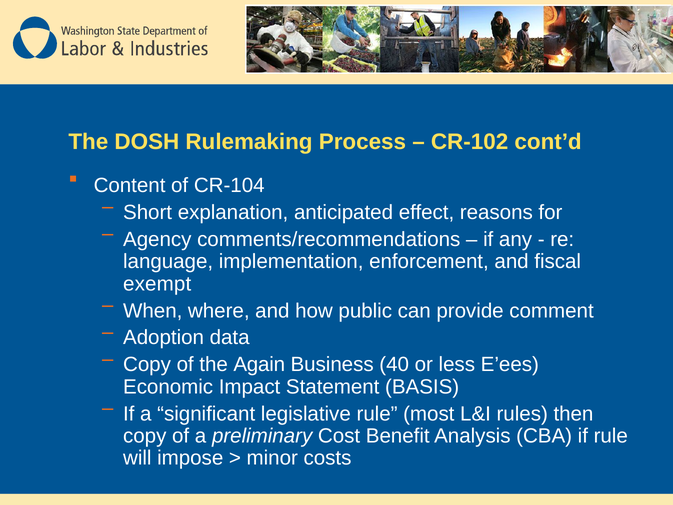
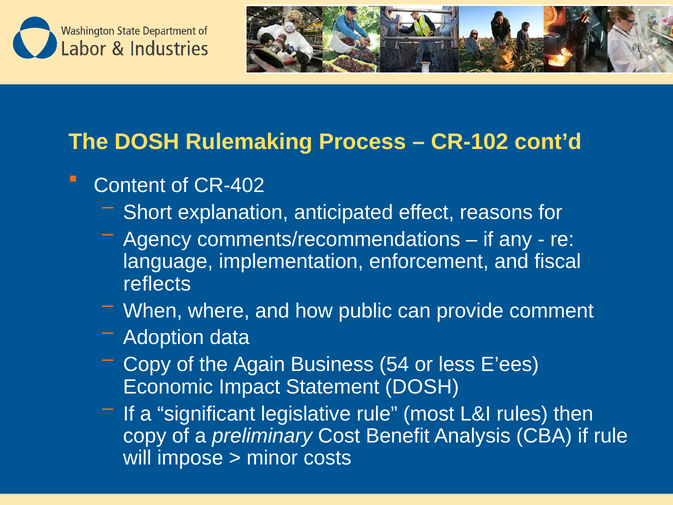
CR-104: CR-104 -> CR-402 (229, 185)
exempt: exempt -> reflects (157, 284)
40: 40 -> 54 (394, 364)
Statement BASIS: BASIS -> DOSH (422, 387)
